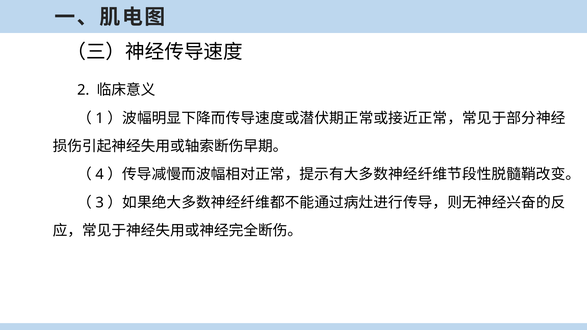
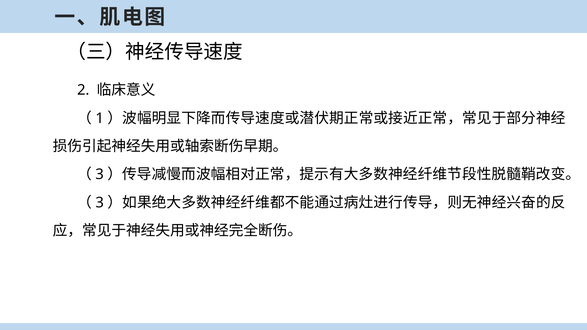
4: 4 -> 3 (100, 175)
